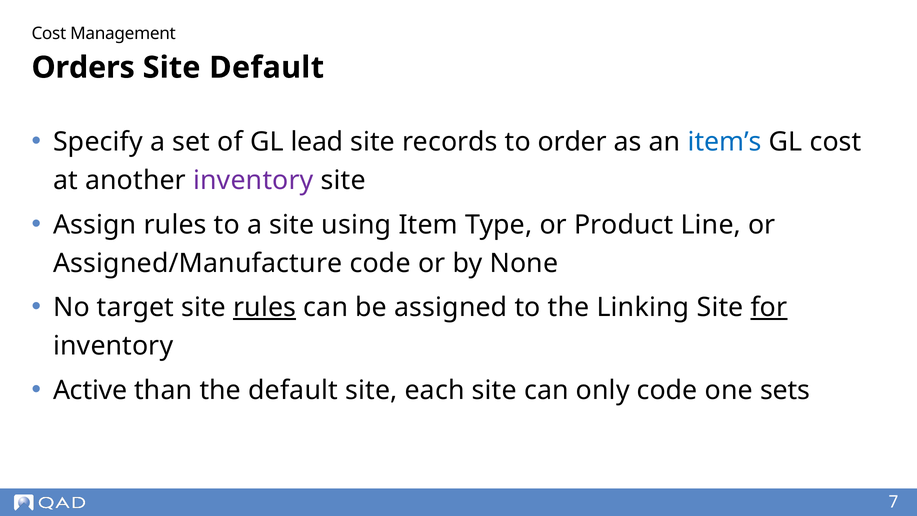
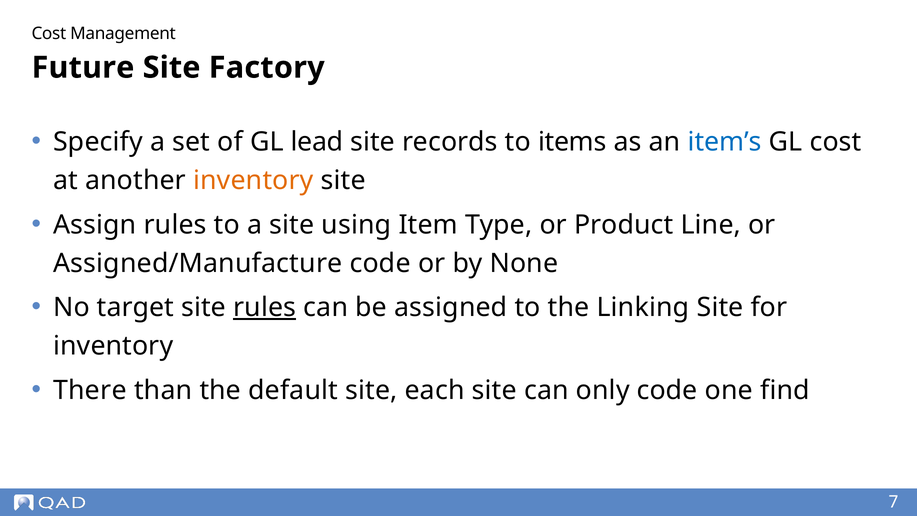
Orders: Orders -> Future (83, 68)
Site Default: Default -> Factory (267, 68)
order: order -> items (572, 142)
inventory colour: purple -> orange (253, 180)
for underline: present -> none (769, 307)
Active: Active -> There (90, 390)
sets: sets -> find (785, 390)
